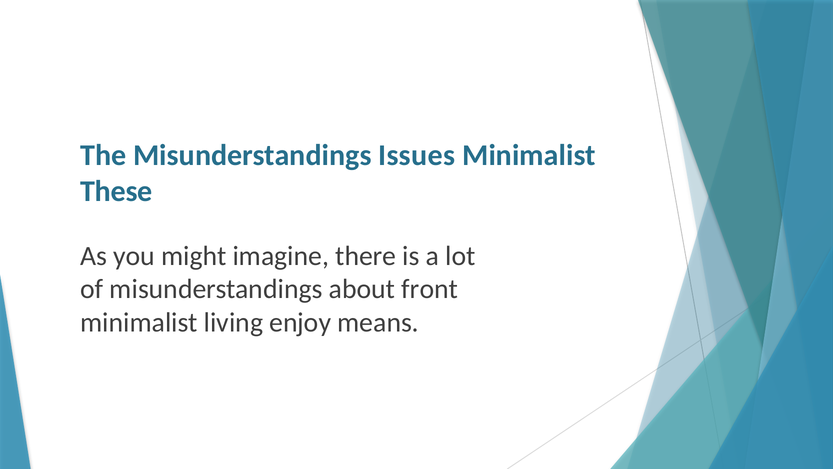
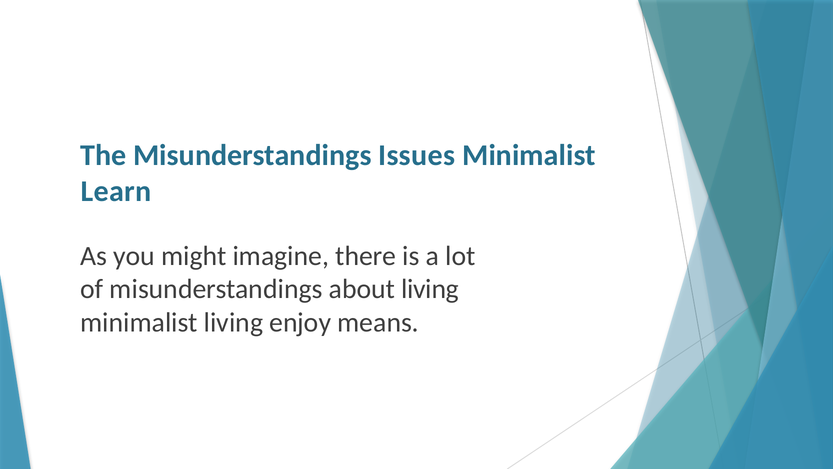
These: These -> Learn (116, 191)
about front: front -> living (430, 289)
